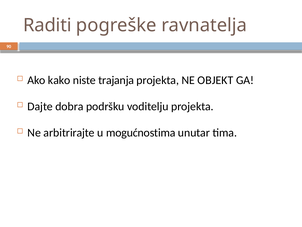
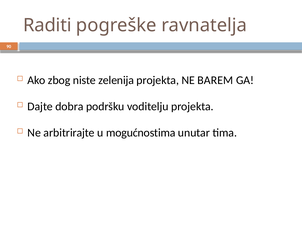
kako: kako -> zbog (59, 80)
trajanja: trajanja -> zelenija (116, 80)
OBJEKT: OBJEKT -> BAREM (215, 80)
